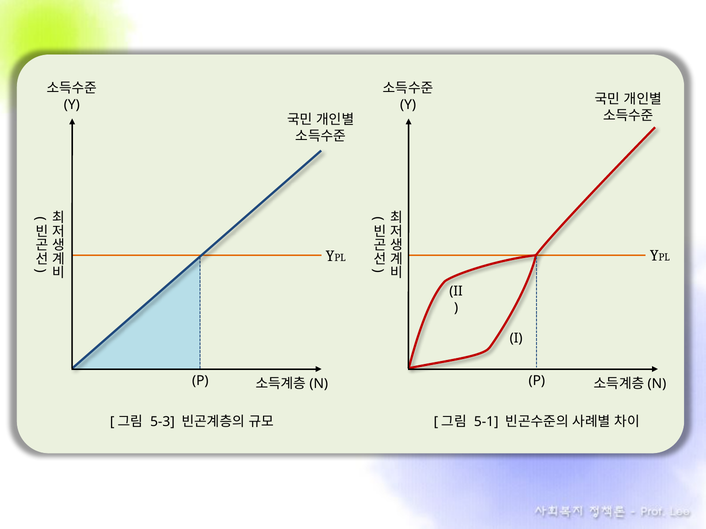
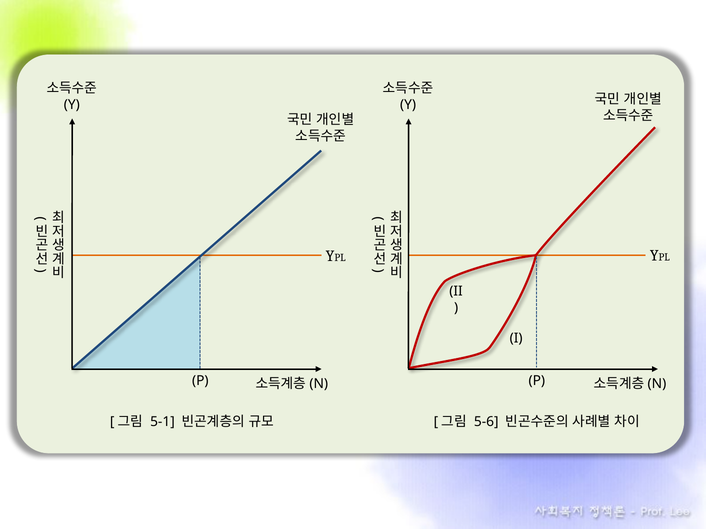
5-3: 5-3 -> 5-1 (162, 422)
5-1: 5-1 -> 5-6 (486, 422)
